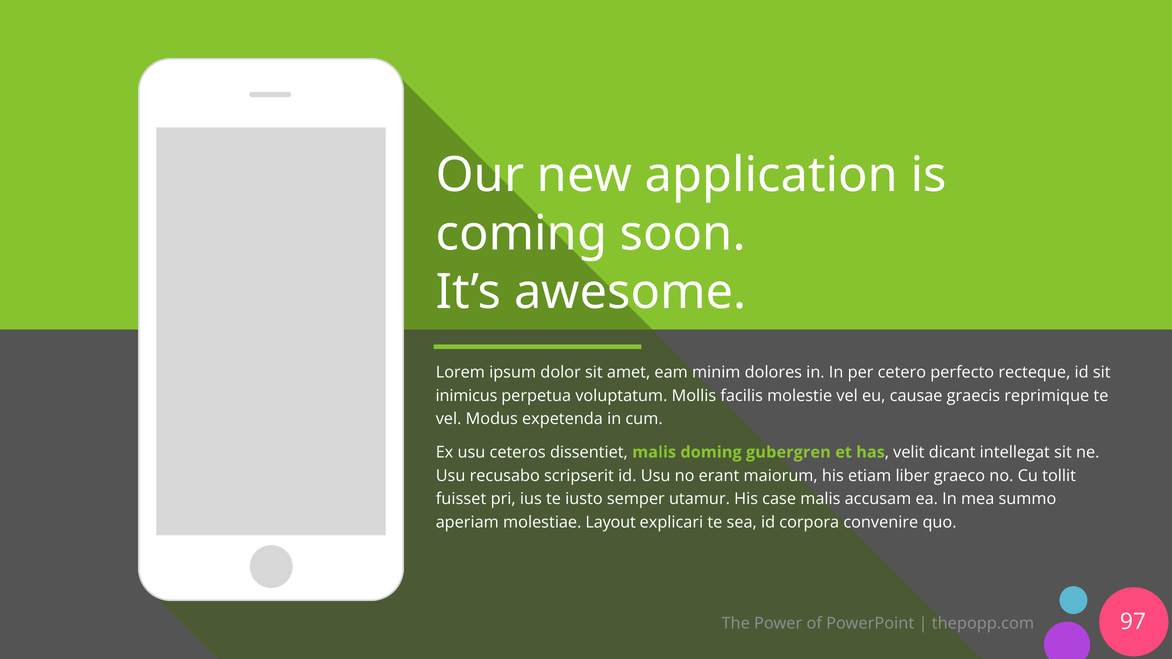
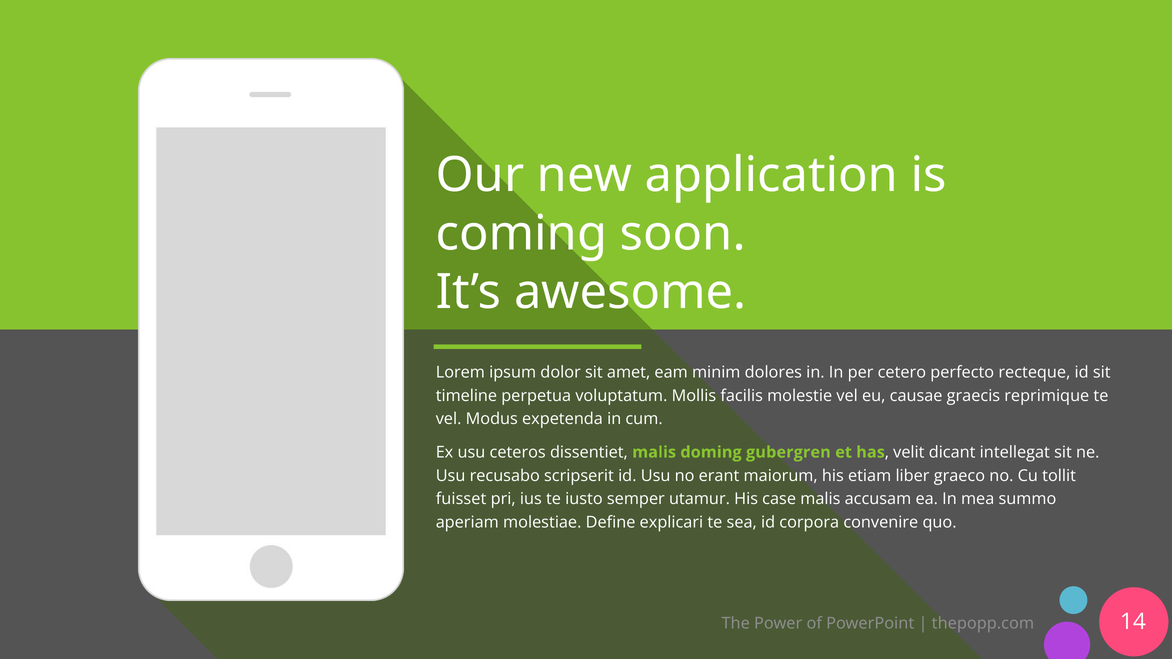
inimicus: inimicus -> timeline (466, 396)
Layout: Layout -> Define (611, 523)
97: 97 -> 14 (1133, 622)
